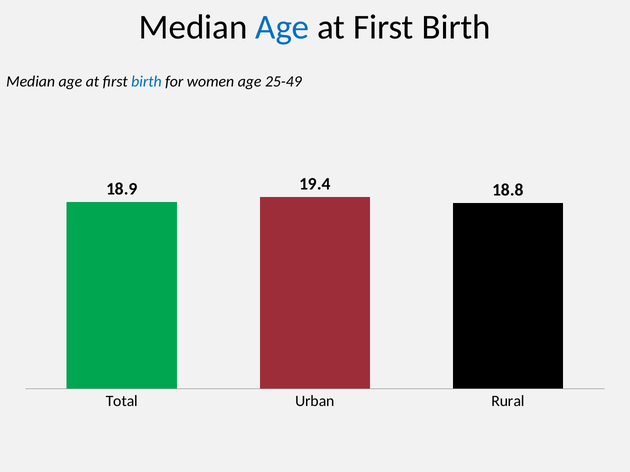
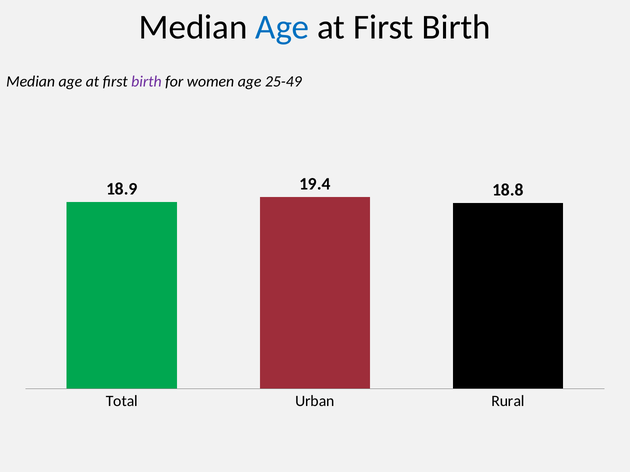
birth colour: blue -> purple (146, 82)
